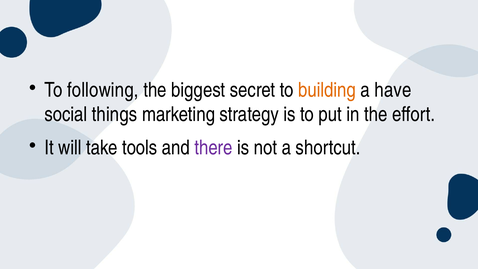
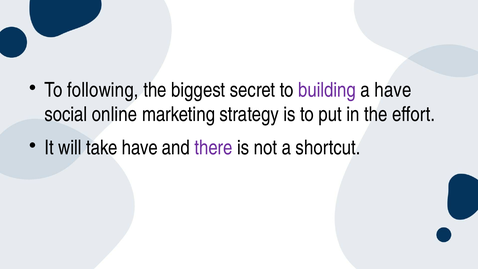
building colour: orange -> purple (327, 90)
things: things -> online (115, 114)
take tools: tools -> have (140, 148)
